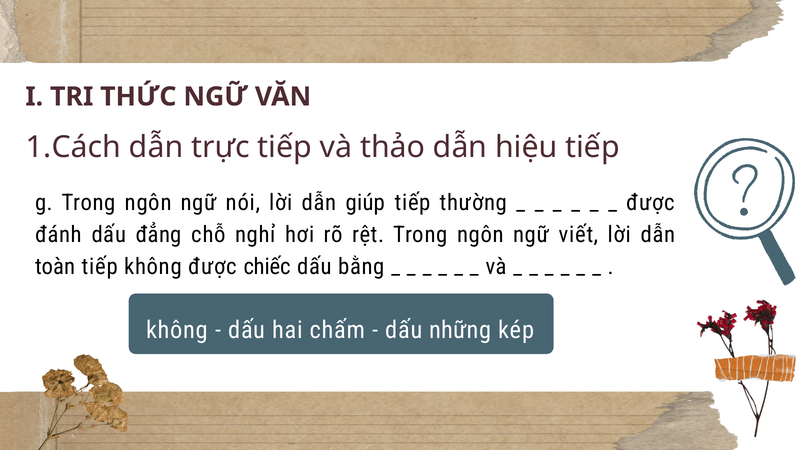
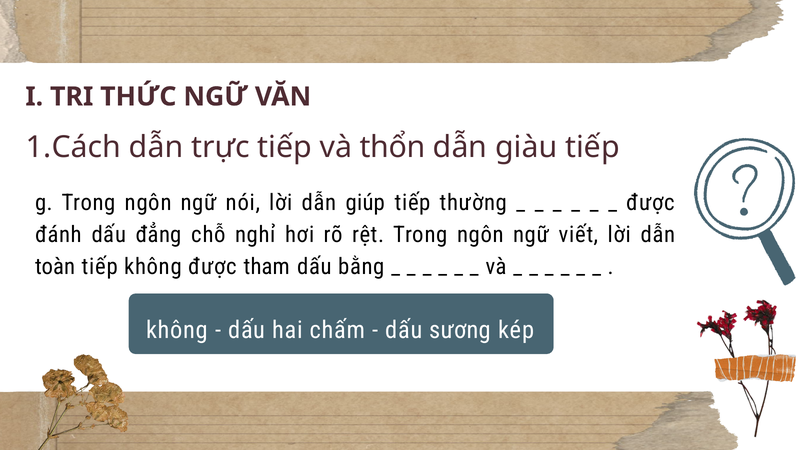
thảo: thảo -> thổn (393, 147)
hiệu: hiệu -> giàu (526, 147)
chiếc: chiếc -> tham (267, 267)
những: những -> sương (460, 330)
